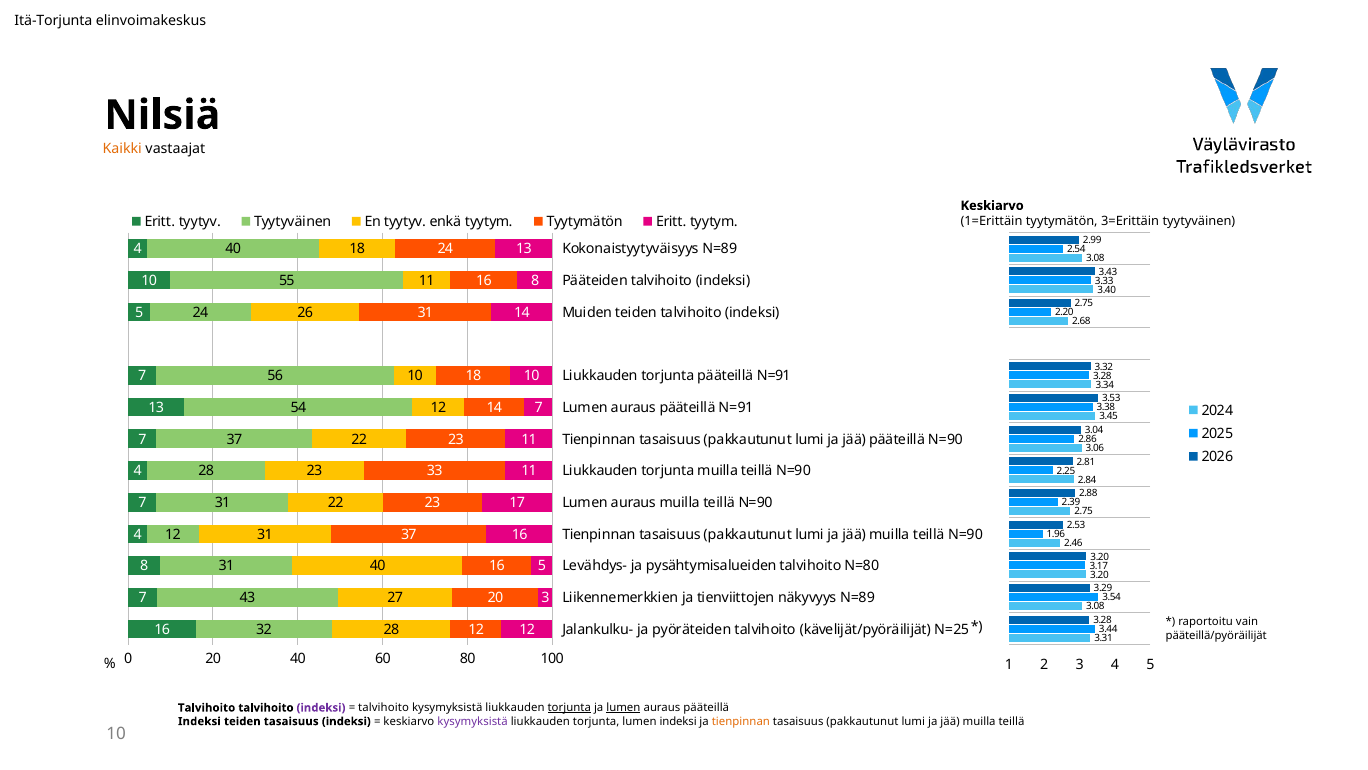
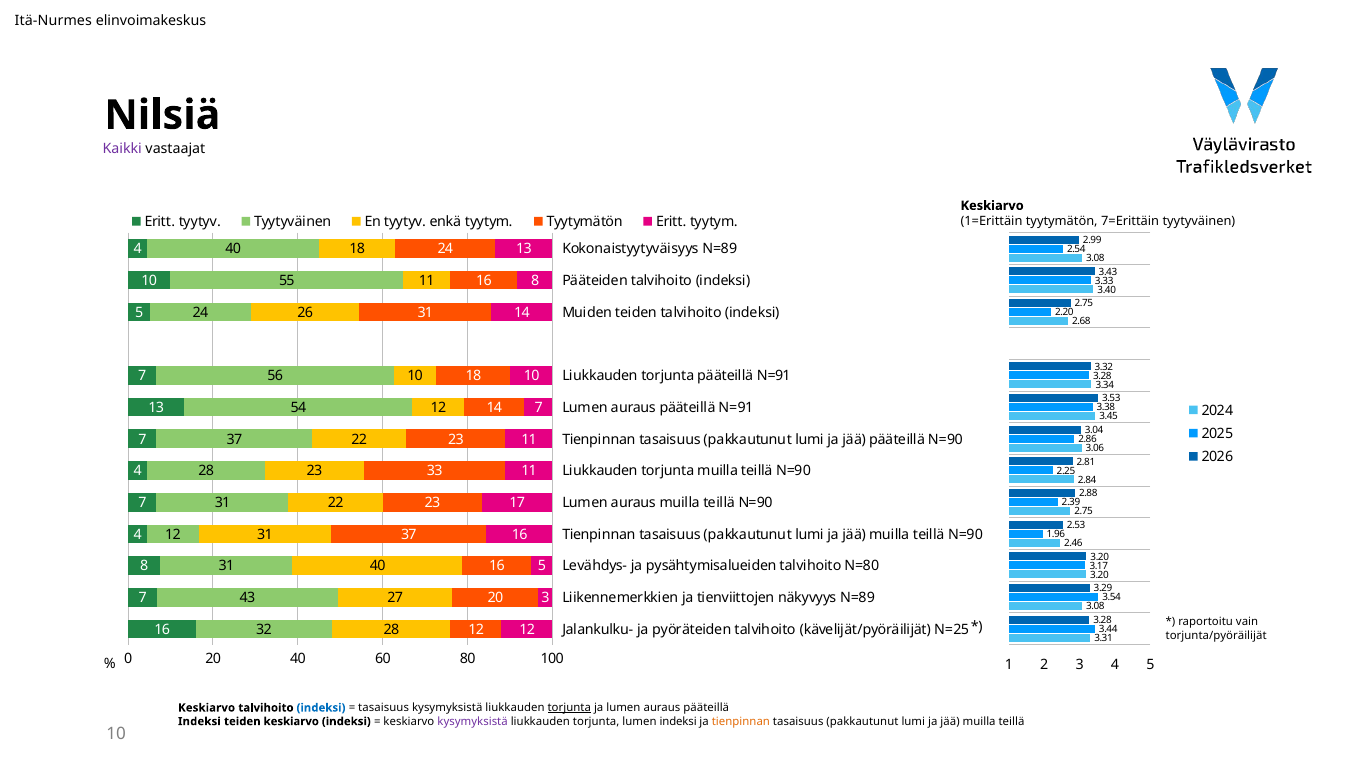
Itä-Torjunta: Itä-Torjunta -> Itä-Nurmes (53, 21)
Kaikki colour: orange -> purple (122, 149)
3=Erittäin: 3=Erittäin -> 7=Erittäin (1130, 221)
pääteillä/pyöräilijät: pääteillä/pyöräilijät -> torjunta/pyöräilijät (1216, 635)
Talvihoito: Talvihoito -> Keskiarvo (207, 707)
indeksi colour: purple -> blue (321, 707)
talvihoito: talvihoito -> tasaisuus (384, 707)
lumen underline: present -> none (623, 707)
teiden tasaisuus: tasaisuus -> keskiarvo (291, 721)
